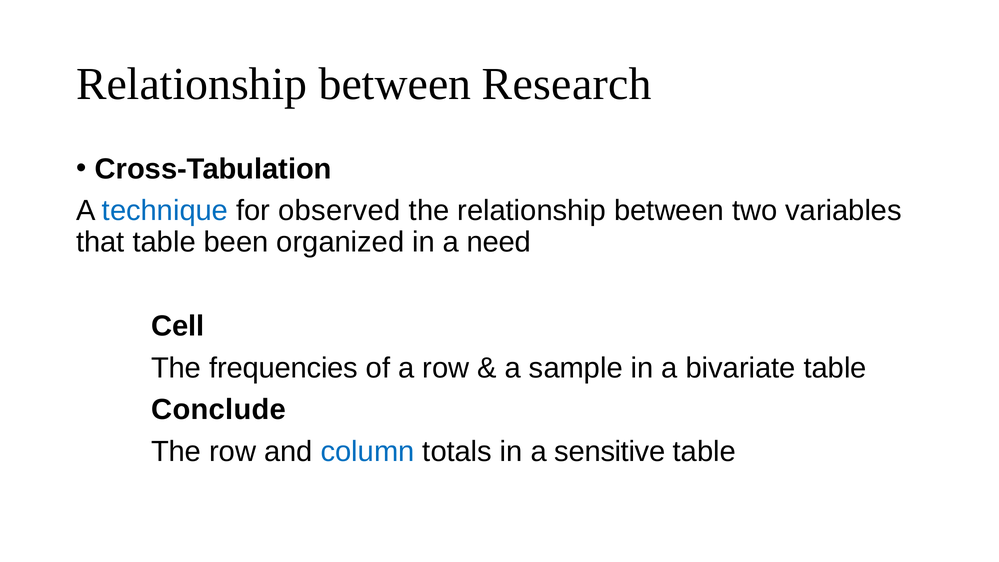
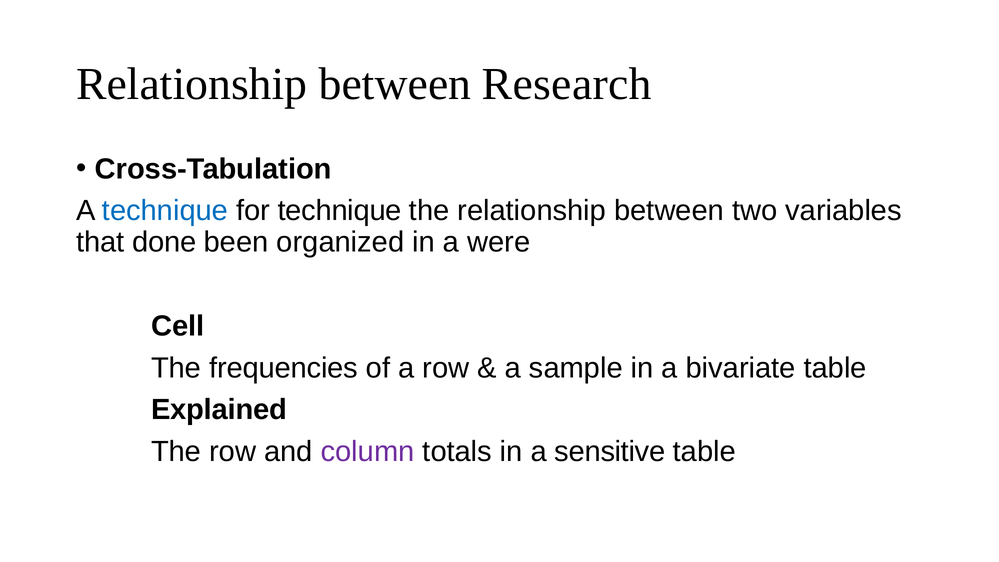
for observed: observed -> technique (340, 211)
that table: table -> done (164, 242)
need: need -> were (499, 242)
Conclude: Conclude -> Explained (219, 410)
column colour: blue -> purple (368, 452)
